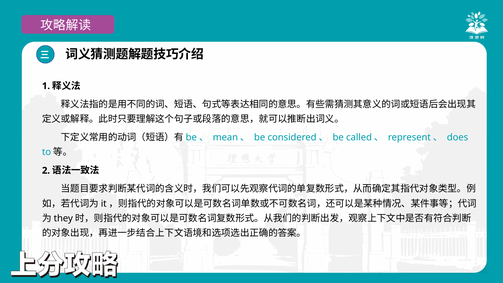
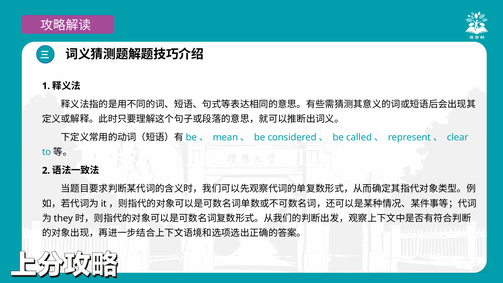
does: does -> clear (458, 137)
